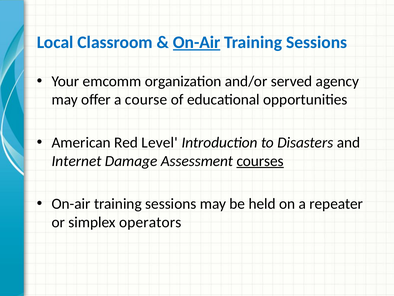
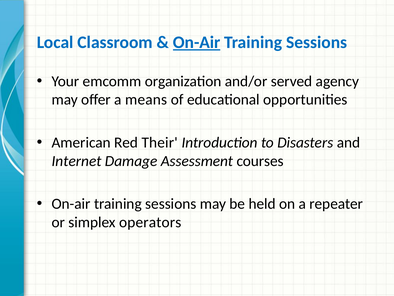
course: course -> means (146, 100)
Level: Level -> Their (160, 142)
courses underline: present -> none (260, 161)
